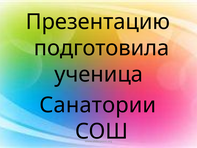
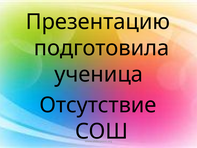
Санатории: Санатории -> Отсутствие (98, 105)
